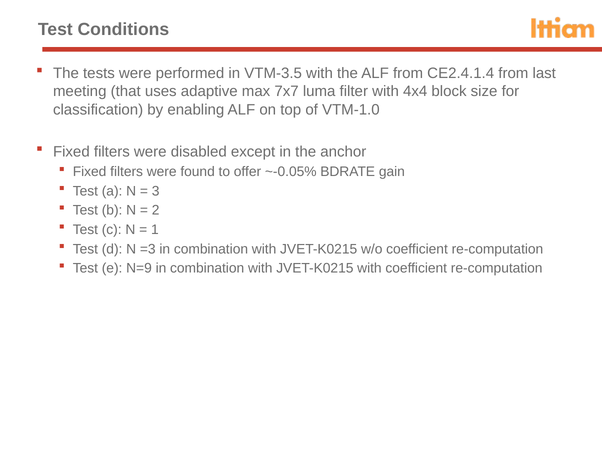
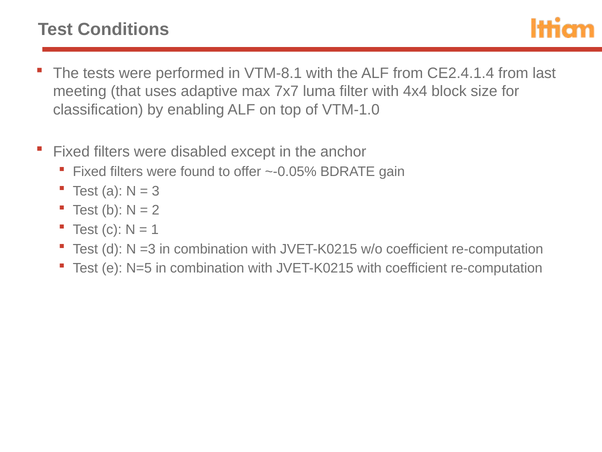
VTM-3.5: VTM-3.5 -> VTM-8.1 (273, 73)
N=9: N=9 -> N=5 (139, 268)
